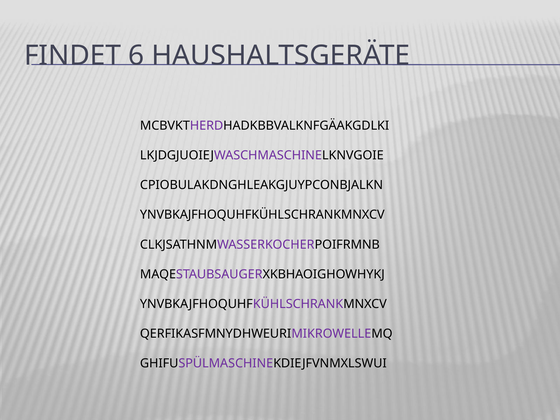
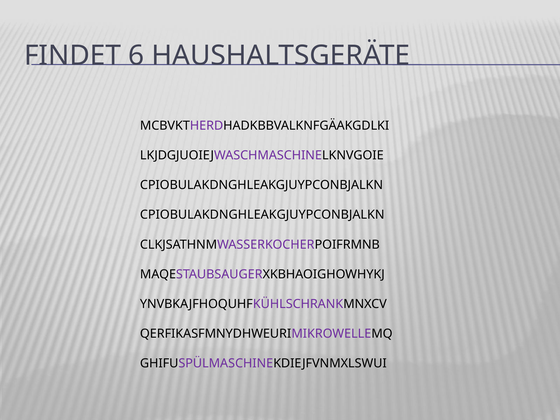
YNVBKAJFHOQUHFKÜHLSCHRANKMNXCV: YNVBKAJFHOQUHFKÜHLSCHRANKMNXCV -> CPIOBULAKDNGHLEAKGJUYPCONBJALKN (262, 215)
